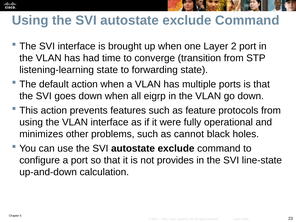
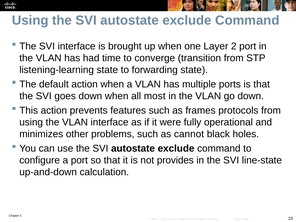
eigrp: eigrp -> most (155, 96)
feature: feature -> frames (201, 110)
